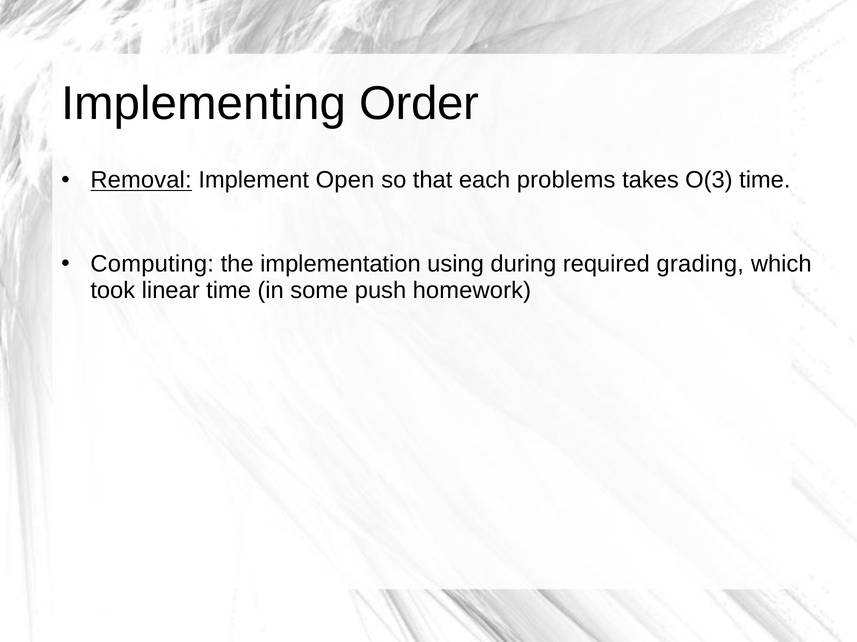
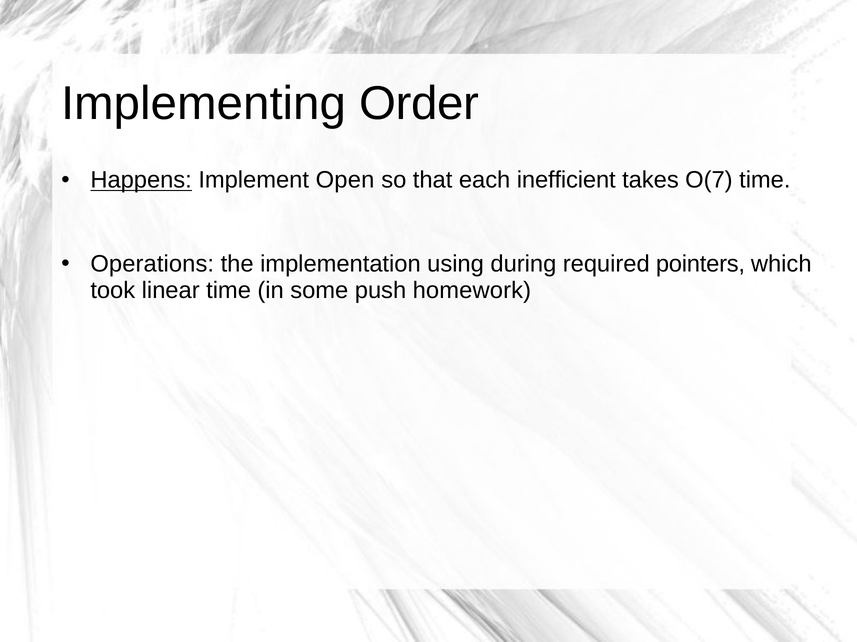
Removal: Removal -> Happens (141, 180)
problems: problems -> inefficient (566, 180)
O(3: O(3 -> O(7 (709, 180)
Computing: Computing -> Operations (152, 264)
grading: grading -> pointers (700, 264)
